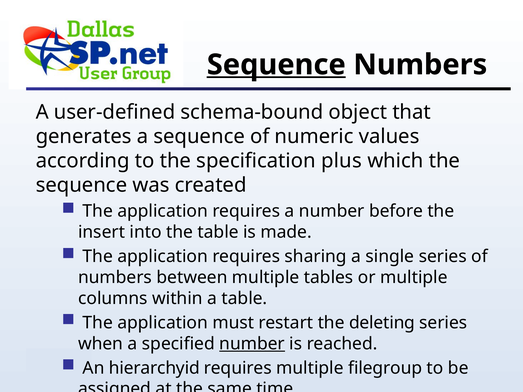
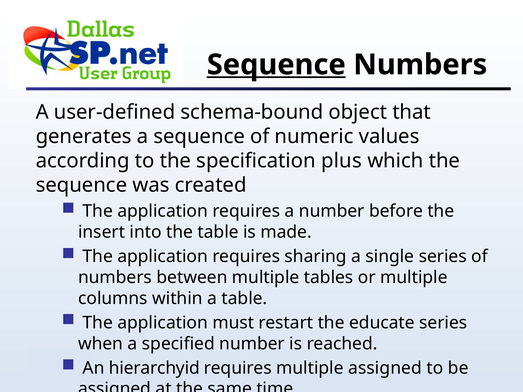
deleting: deleting -> educate (382, 323)
number underline: present -> none (252, 344)
multiple filegroup: filegroup -> assigned (385, 368)
